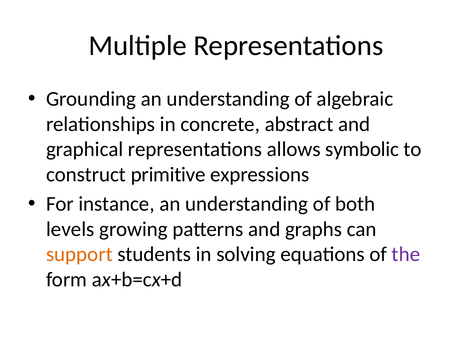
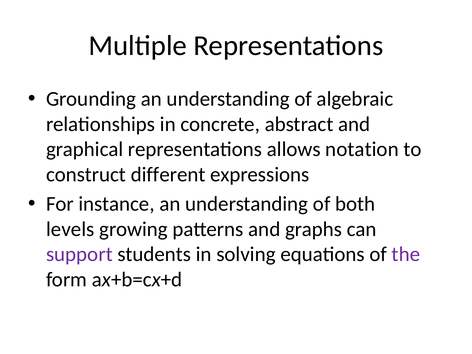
symbolic: symbolic -> notation (362, 149)
primitive: primitive -> different (168, 175)
support colour: orange -> purple (79, 254)
